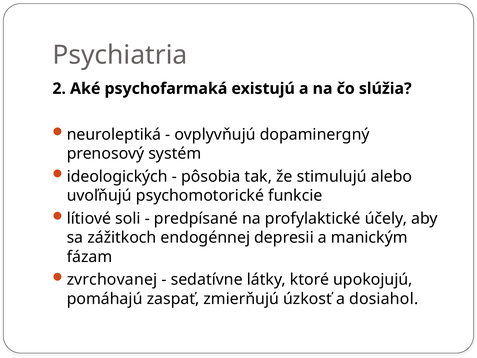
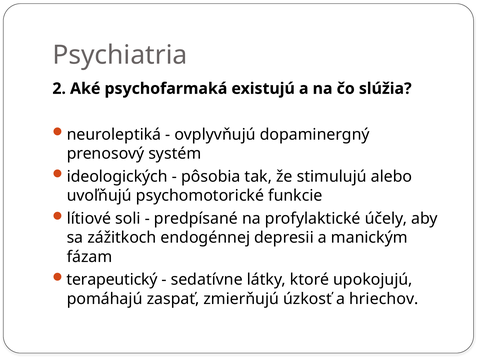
zvrchovanej: zvrchovanej -> terapeutický (112, 280)
dosiahol: dosiahol -> hriechov (384, 299)
